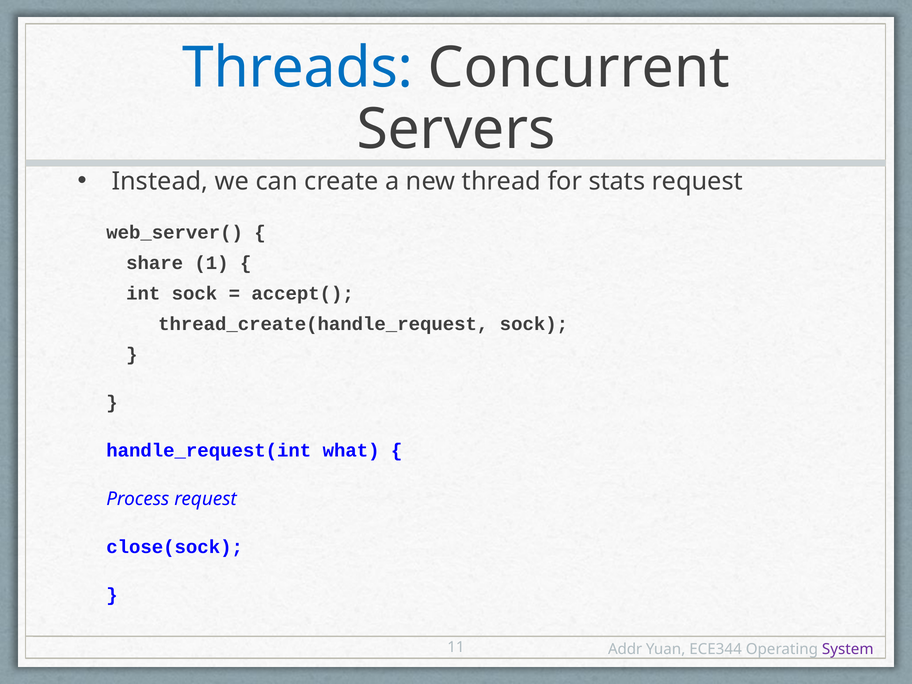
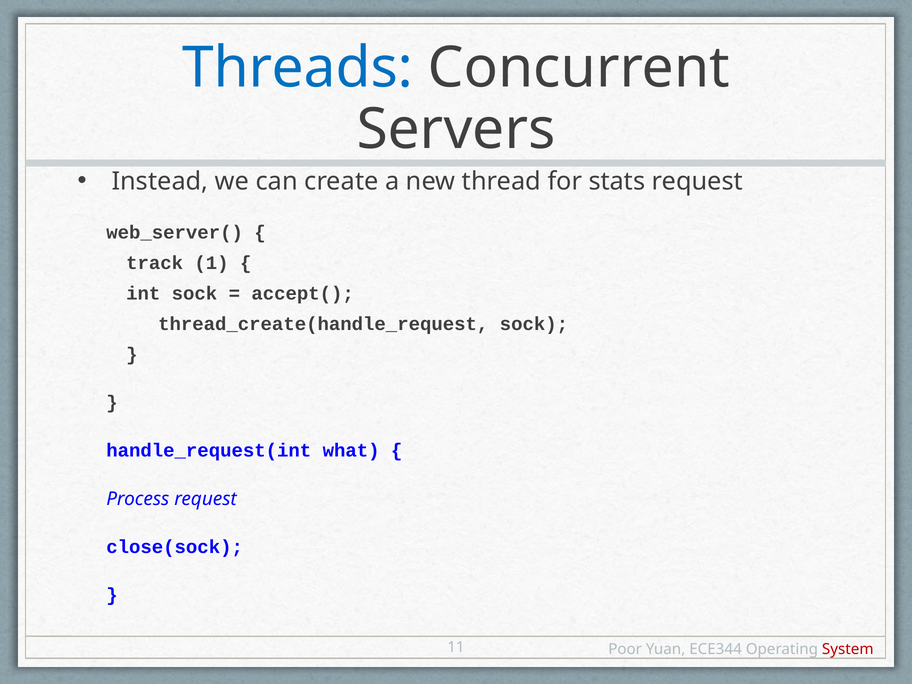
share: share -> track (155, 263)
Addr: Addr -> Poor (625, 649)
System colour: purple -> red (848, 649)
